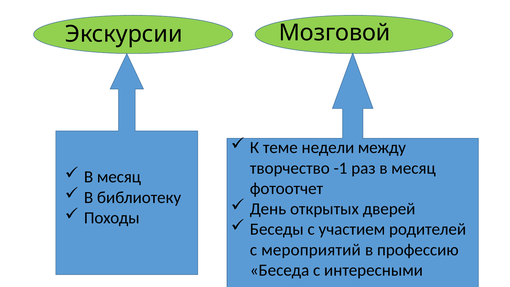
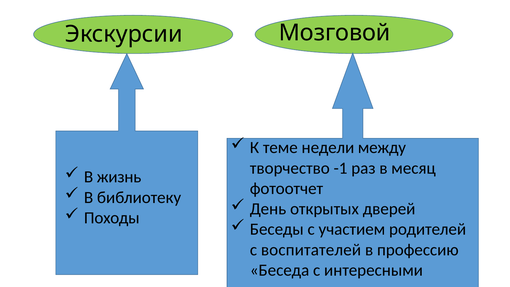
месяц: месяц -> жизнь (119, 177)
мероприятий: мероприятий -> воспитателей (311, 250)
